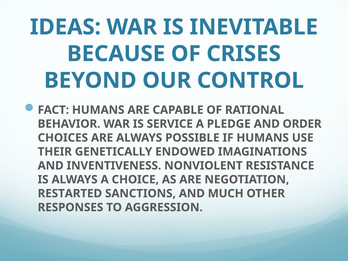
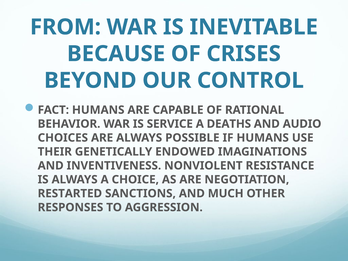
IDEAS: IDEAS -> FROM (65, 27)
PLEDGE: PLEDGE -> DEATHS (229, 124)
ORDER: ORDER -> AUDIO (302, 124)
